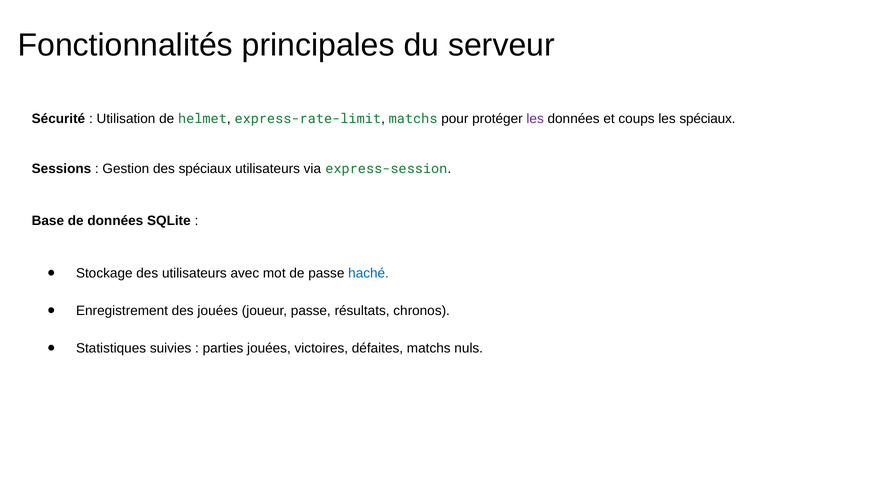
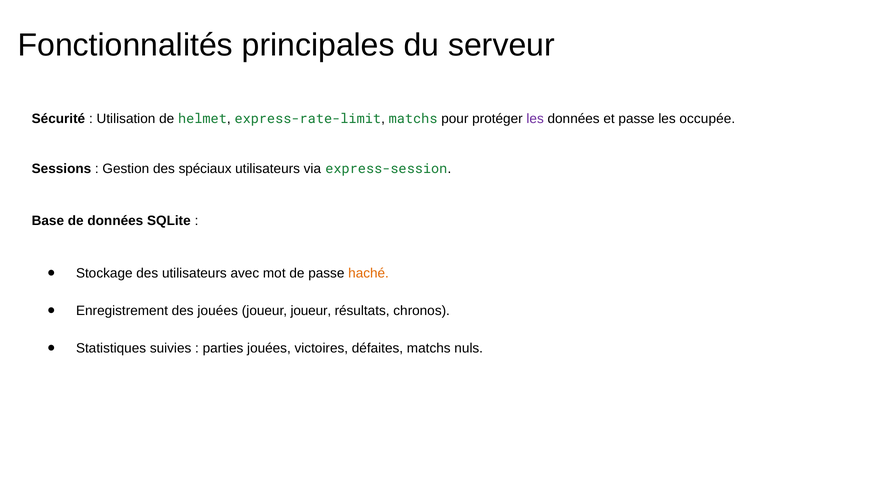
et coups: coups -> passe (637, 119)
les spéciaux: spéciaux -> occupée (707, 119)
haché colour: blue -> orange (369, 273)
joueur passe: passe -> joueur (311, 310)
